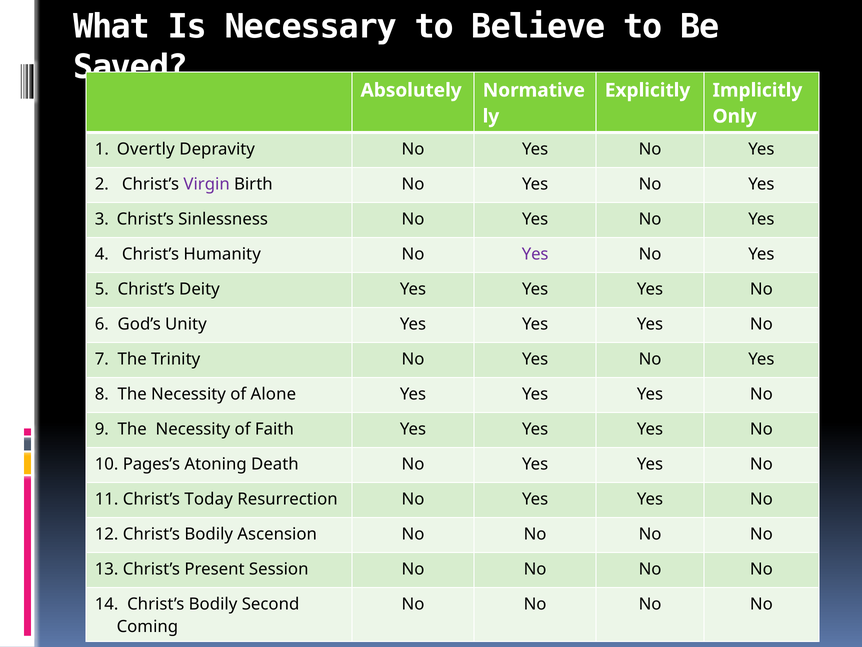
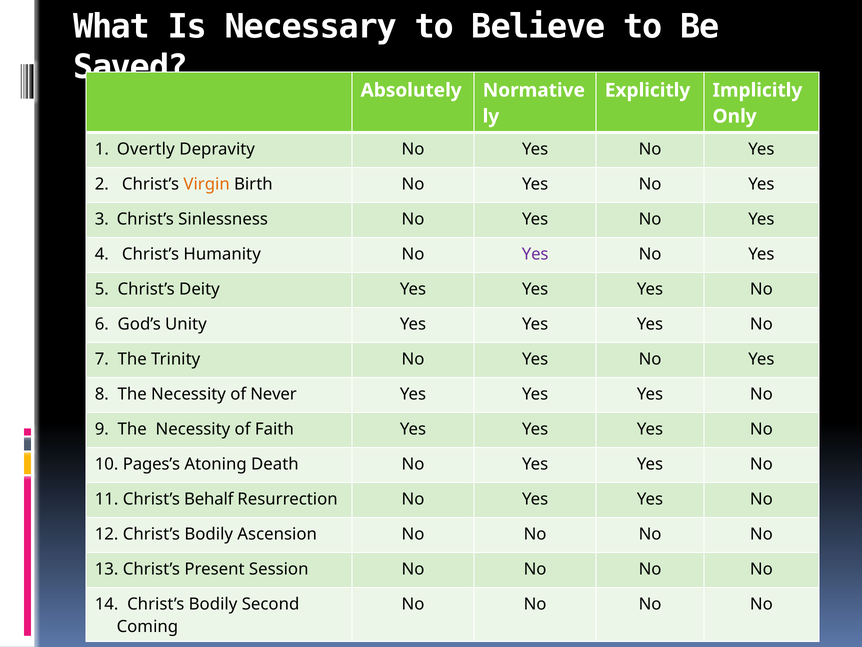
Virgin colour: purple -> orange (207, 184)
Alone: Alone -> Never (273, 394)
Today: Today -> Behalf (209, 499)
